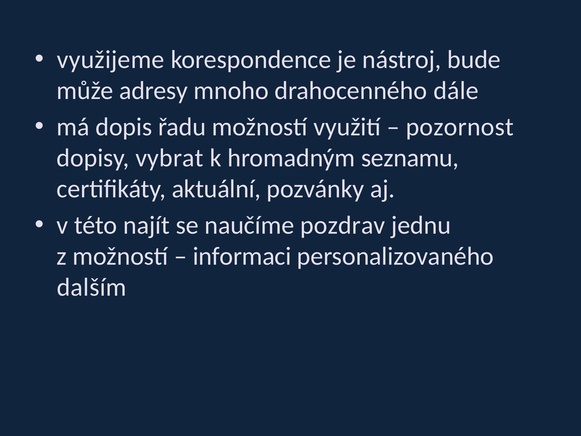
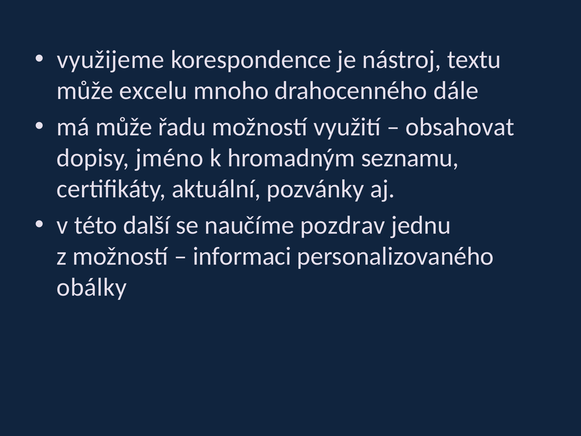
bude: bude -> textu (474, 60)
adresy: adresy -> excelu (153, 91)
má dopis: dopis -> může (124, 127)
pozornost: pozornost -> obsahovat (460, 127)
vybrat: vybrat -> jméno (169, 158)
najít: najít -> další (147, 225)
dalším: dalším -> obálky (92, 287)
